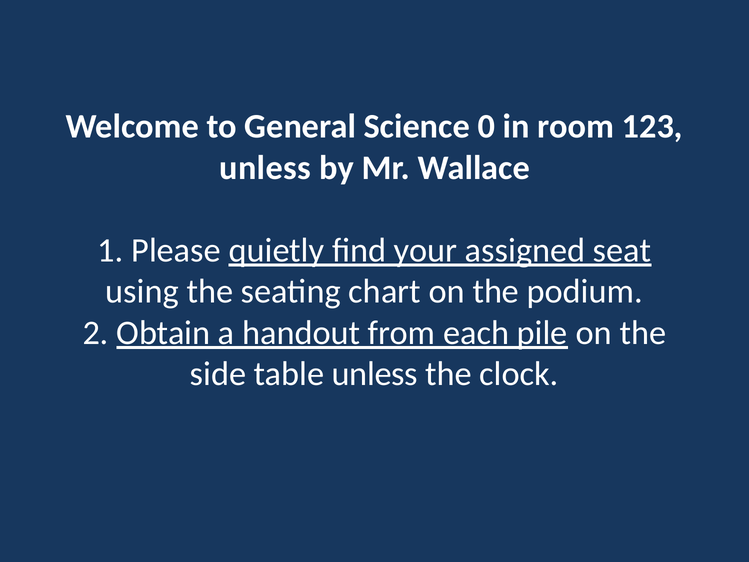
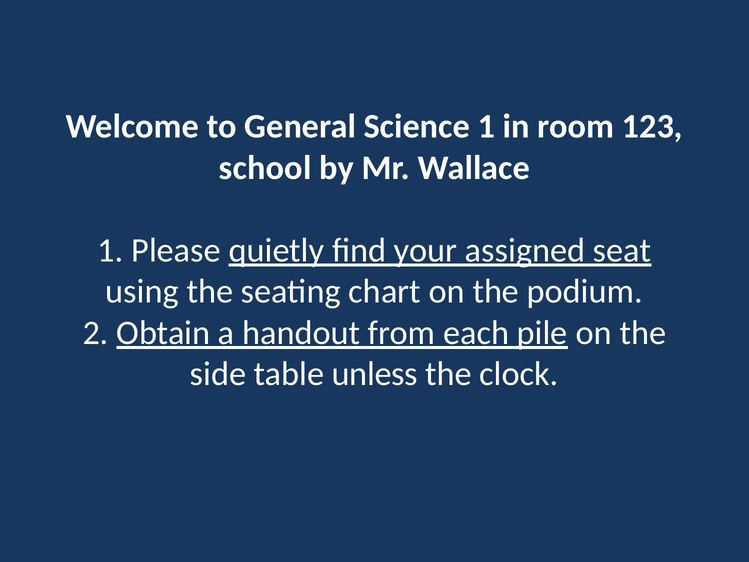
Science 0: 0 -> 1 (486, 127)
unless: unless -> school (265, 168)
